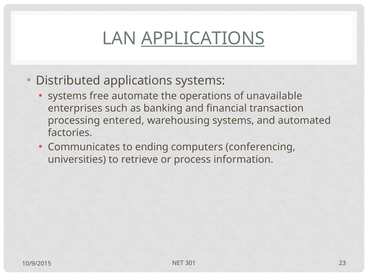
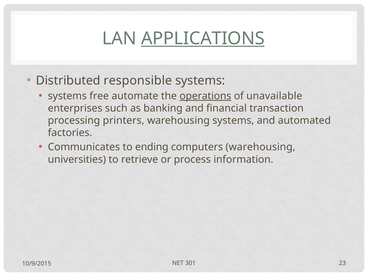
Distributed applications: applications -> responsible (138, 81)
operations underline: none -> present (205, 96)
entered: entered -> printers (124, 121)
computers conferencing: conferencing -> warehousing (260, 147)
